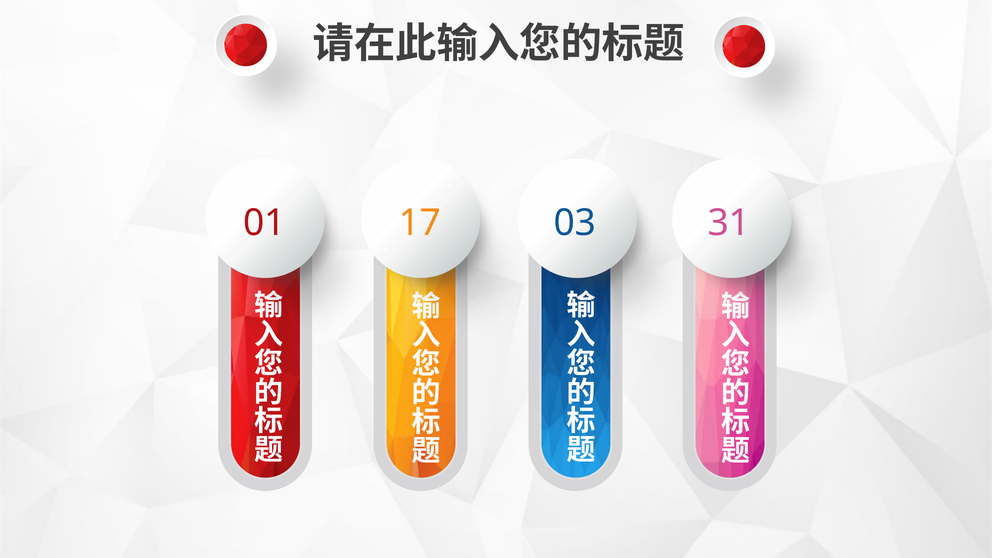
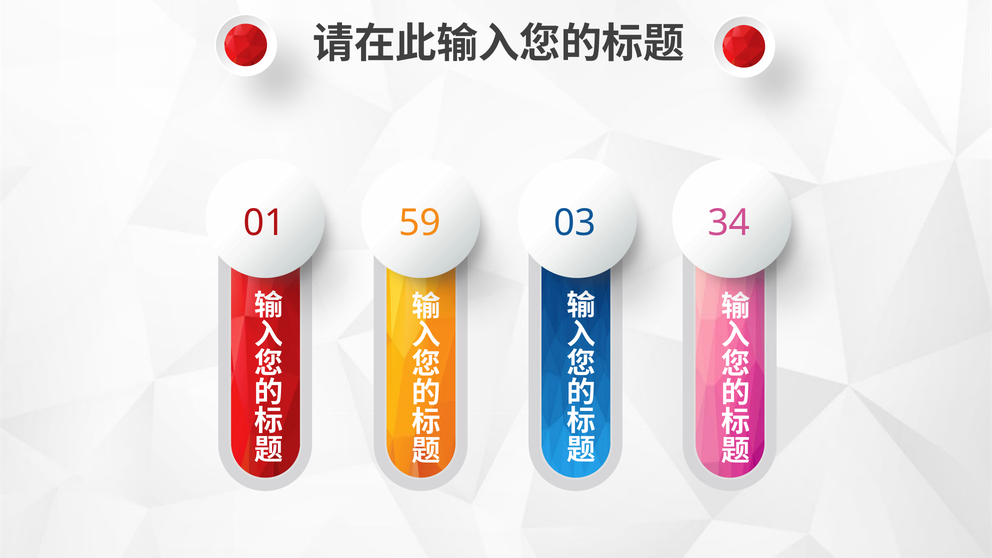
17: 17 -> 59 (420, 223)
31: 31 -> 34 (729, 223)
